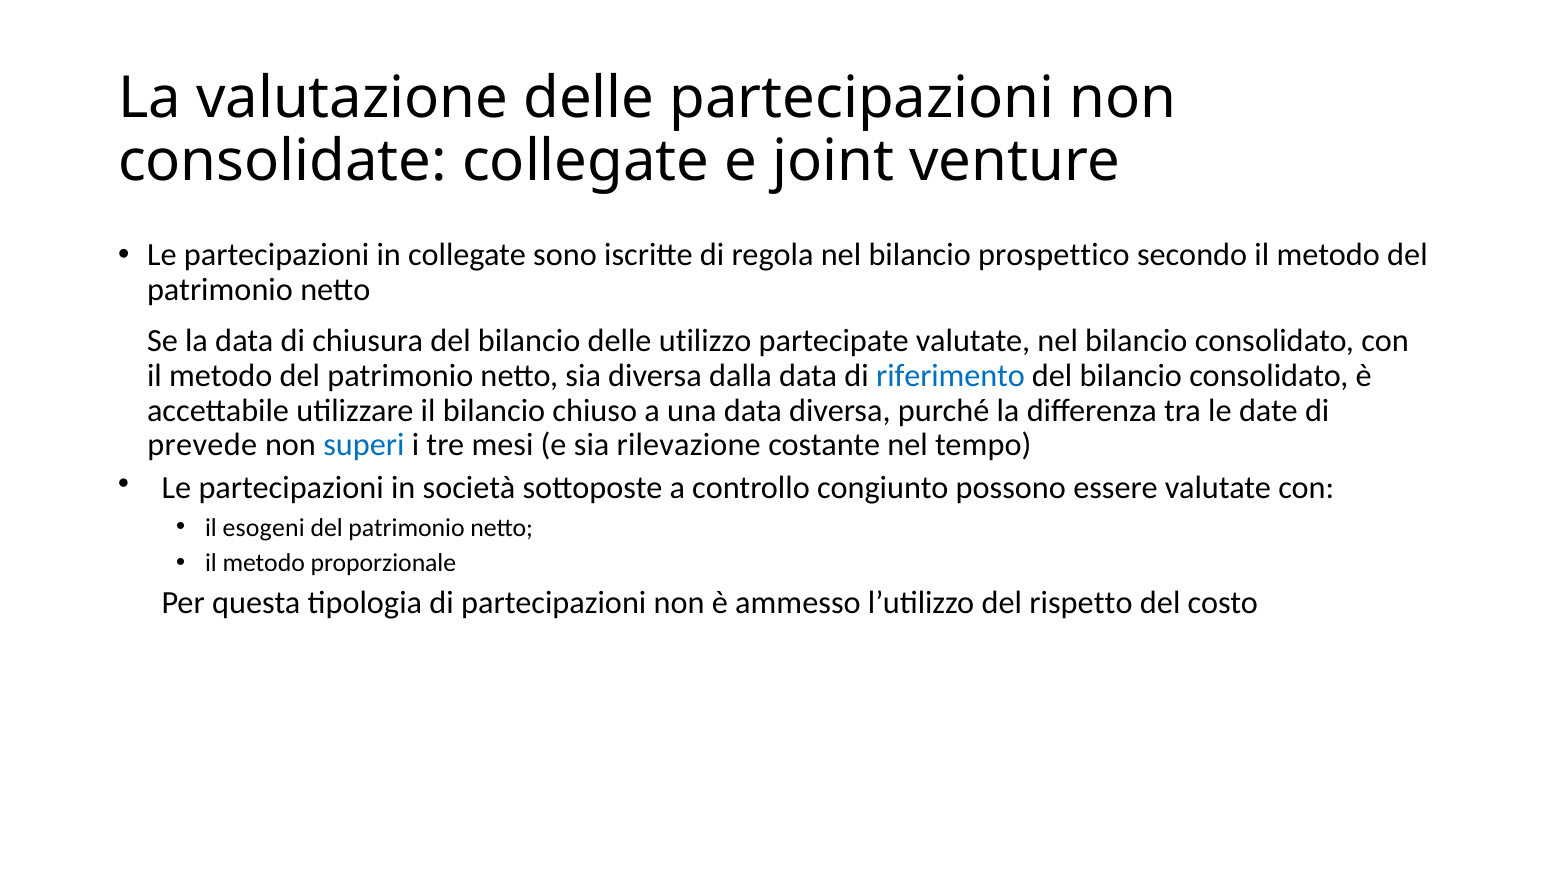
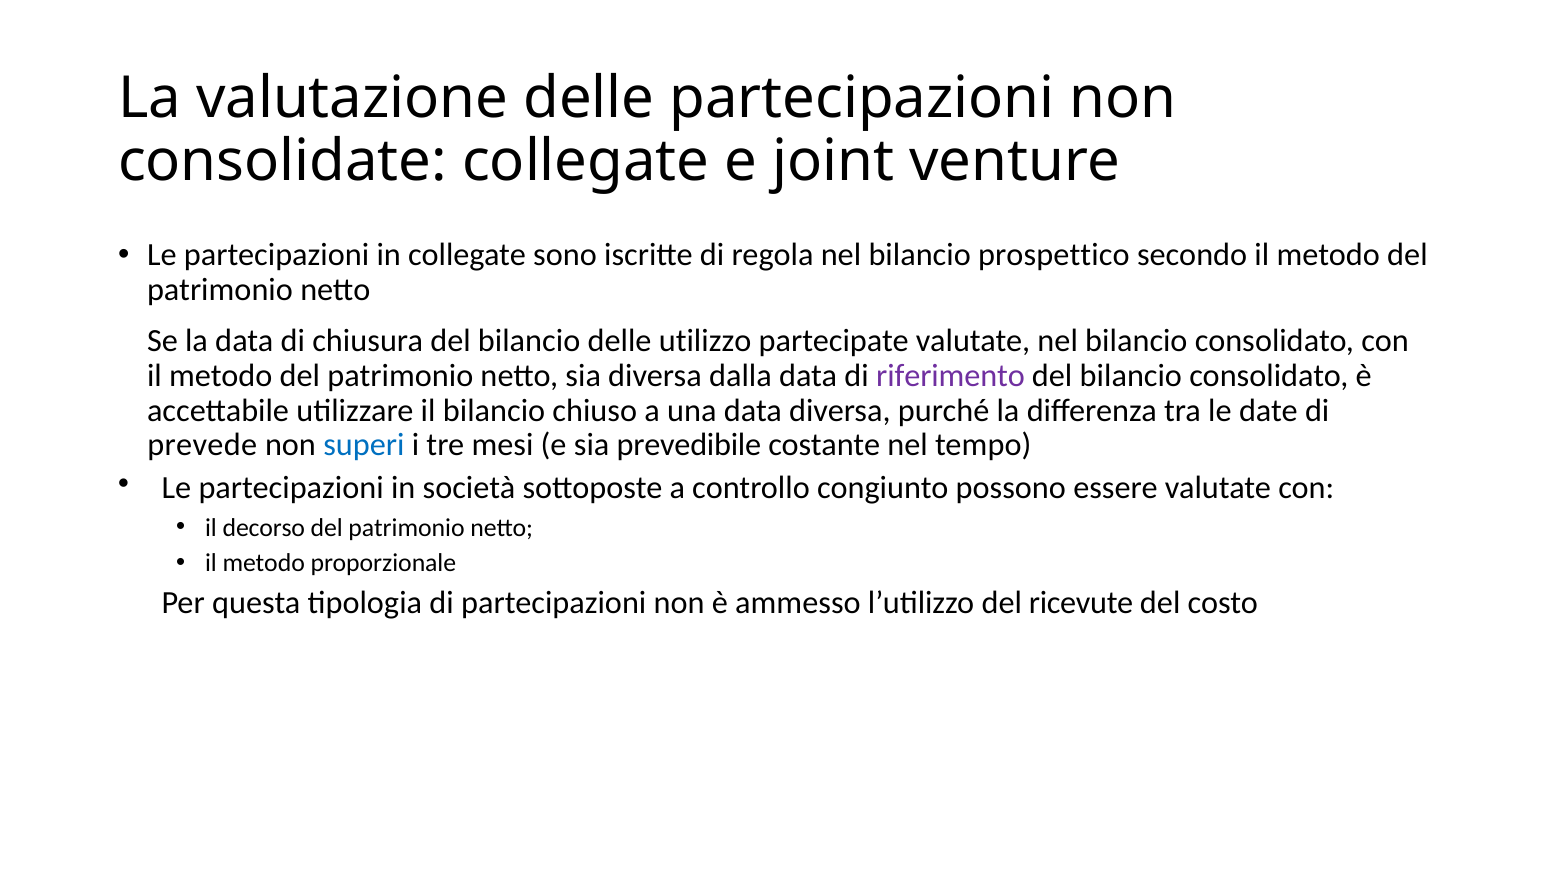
riferimento colour: blue -> purple (950, 375)
rilevazione: rilevazione -> prevedibile (689, 445)
esogeni: esogeni -> decorso (264, 527)
rispetto: rispetto -> ricevute (1081, 603)
